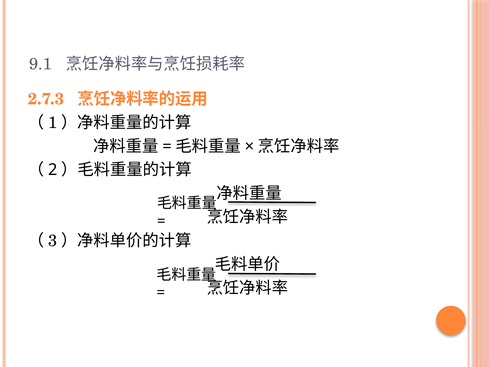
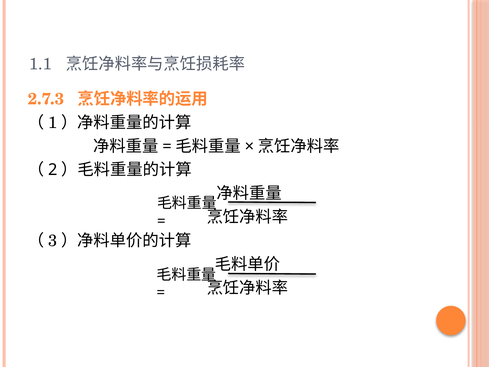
9.1: 9.1 -> 1.1 (41, 64)
